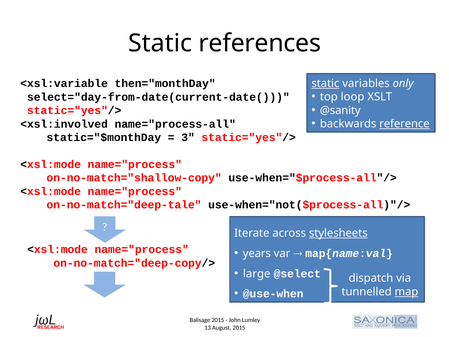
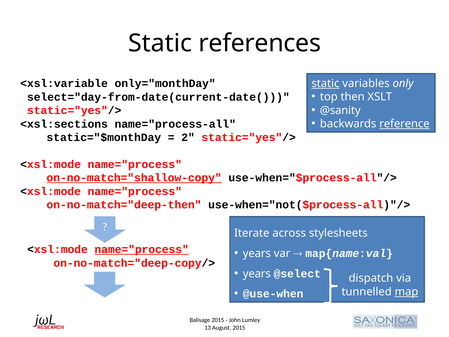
then="monthDay: then="monthDay -> only="monthDay (165, 83)
loop: loop -> then (353, 97)
<xsl:involved: <xsl:involved -> <xsl:sections (64, 124)
3: 3 -> 2 (188, 137)
on-no-match="shallow-copy underline: none -> present (134, 178)
on-no-match="deep-tale: on-no-match="deep-tale -> on-no-match="deep-then (124, 205)
stylesheets underline: present -> none (338, 233)
name="process underline: none -> present (142, 249)
large: large -> years (257, 273)
